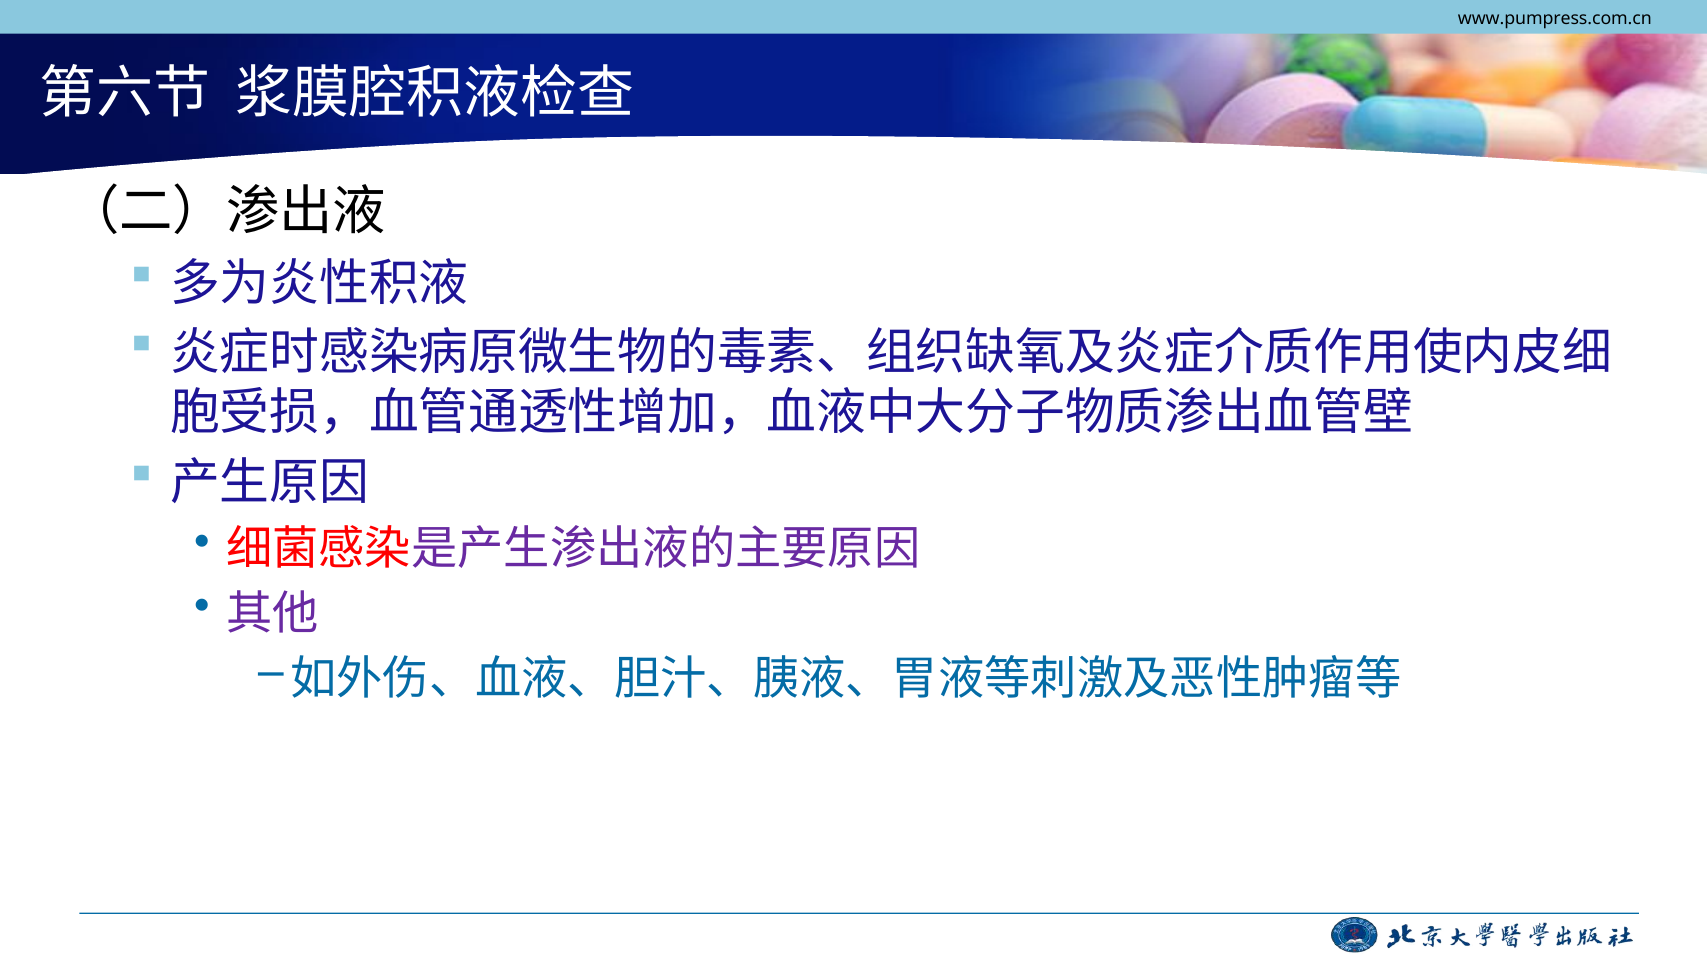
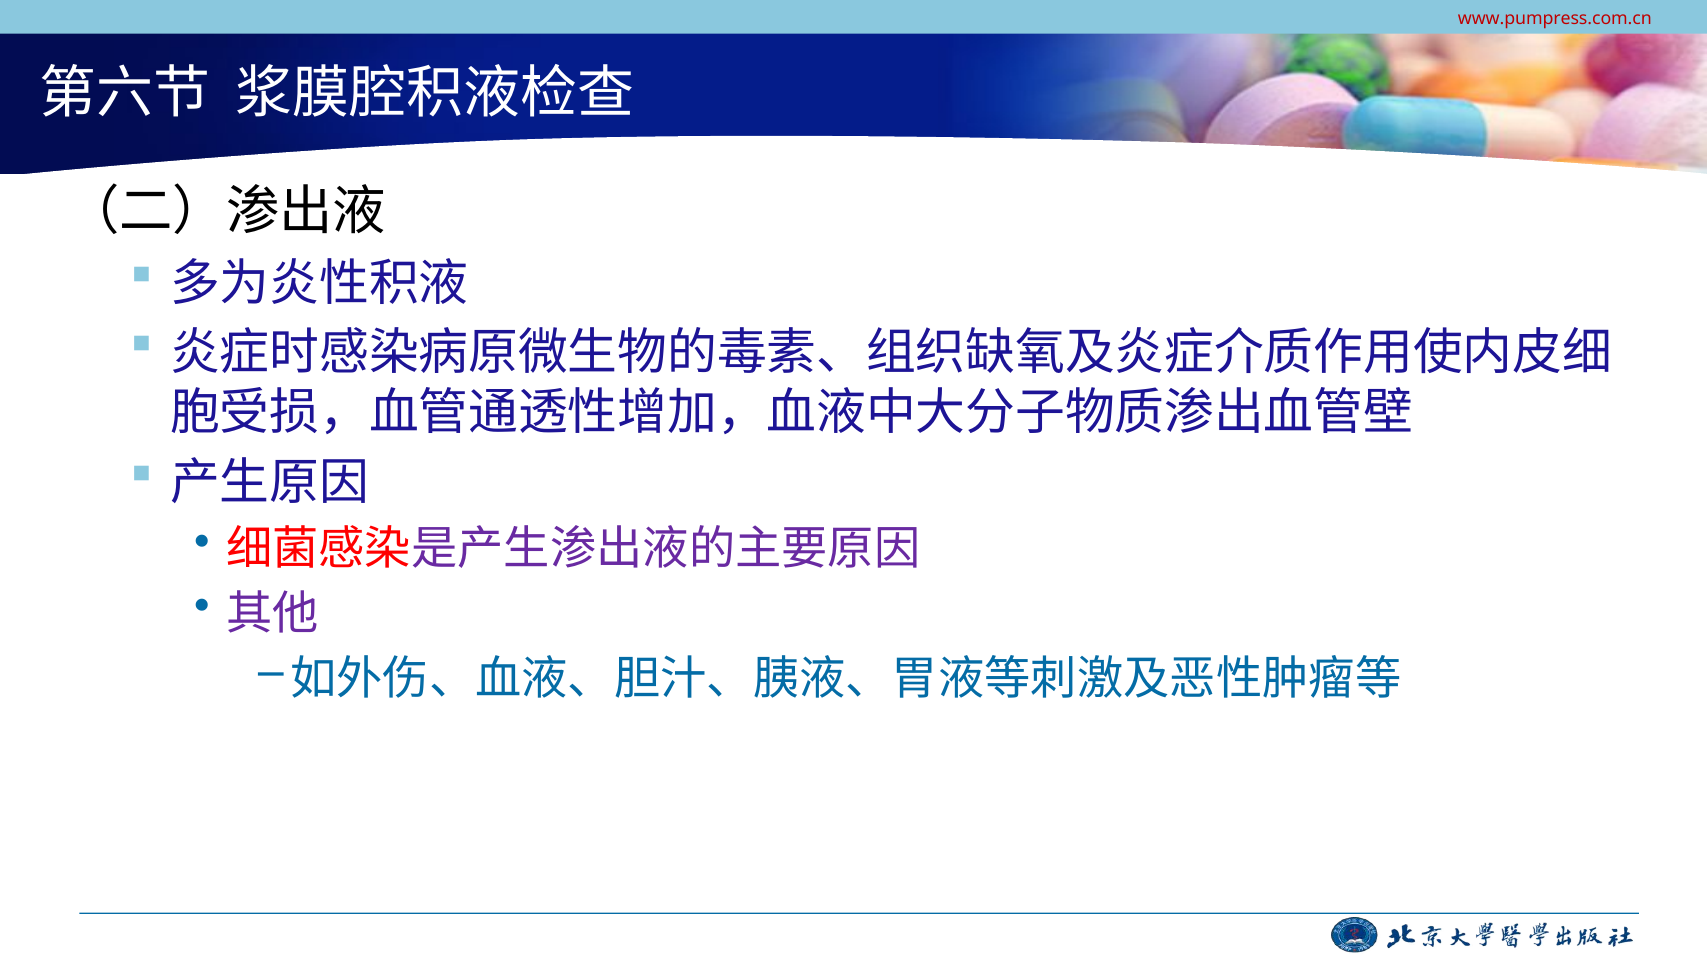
www.pumpress.com.cn colour: black -> red (1555, 18)
